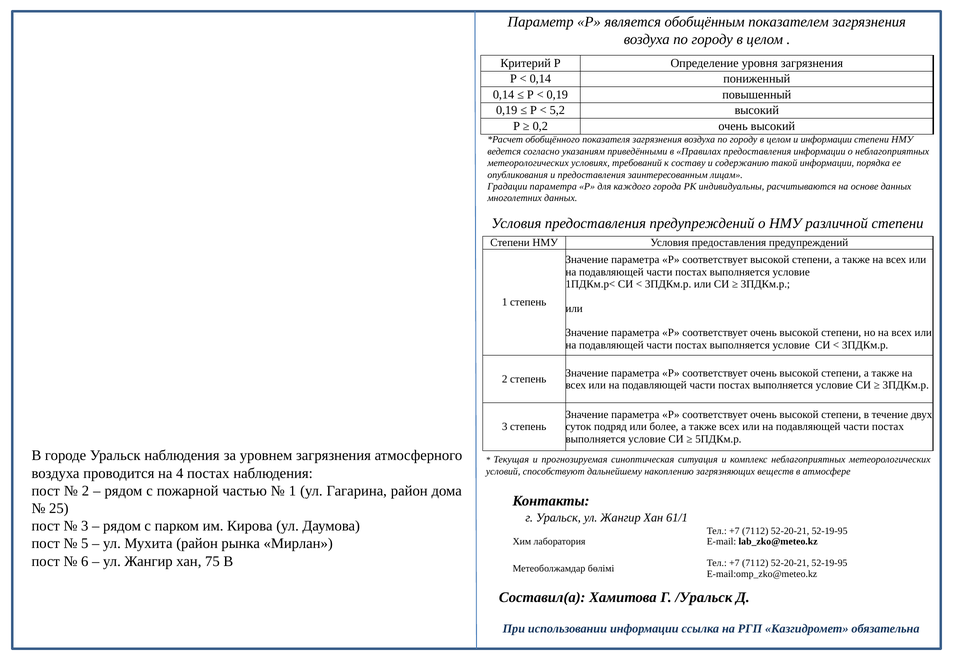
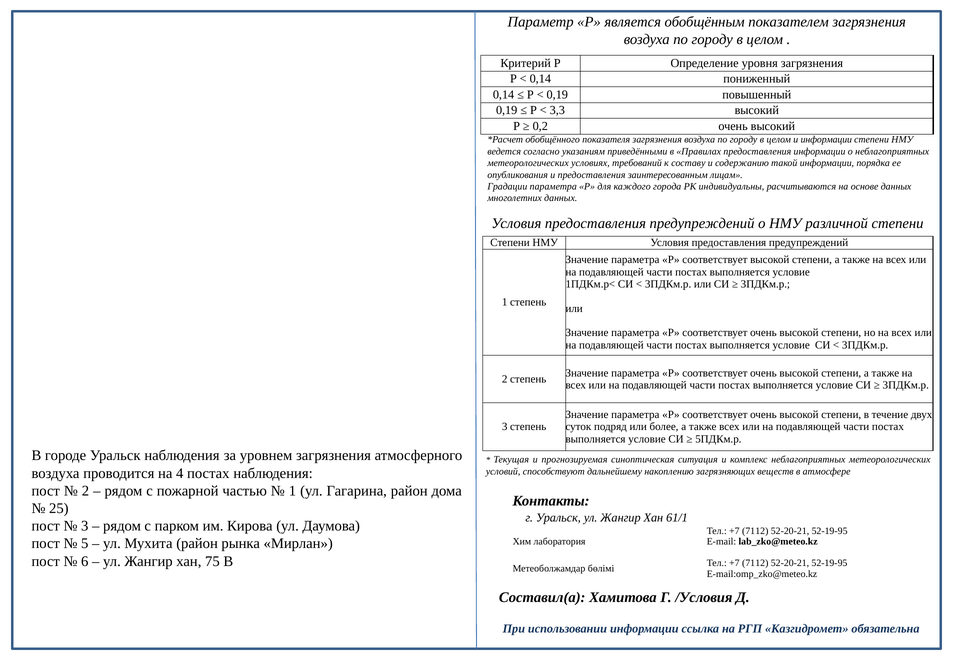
5,2: 5,2 -> 3,3 (557, 110)
/Уральск: /Уральск -> /Условия (704, 597)
